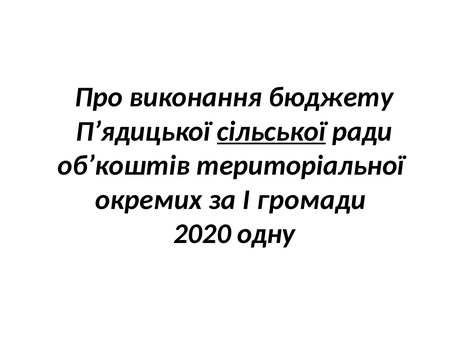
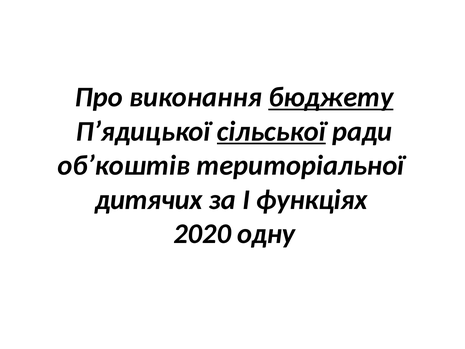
бюджету underline: none -> present (331, 97)
окремих: окремих -> дитячих (149, 200)
громади: громади -> функціях (312, 200)
